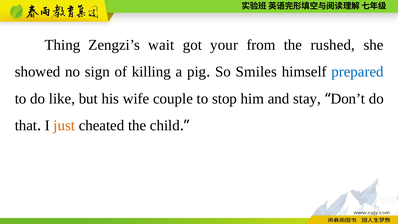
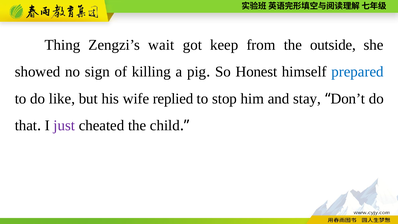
your: your -> keep (224, 45)
rushed: rushed -> outside (333, 45)
Smiles: Smiles -> Honest (256, 72)
couple: couple -> replied (173, 99)
just colour: orange -> purple (64, 125)
